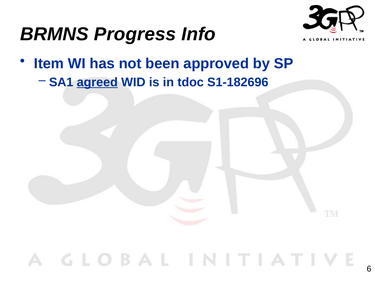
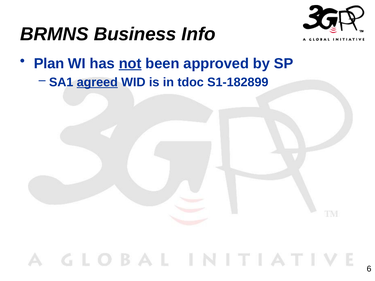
Progress: Progress -> Business (135, 34)
Item: Item -> Plan (49, 64)
not underline: none -> present (130, 64)
S1-182696: S1-182696 -> S1-182899 (238, 82)
